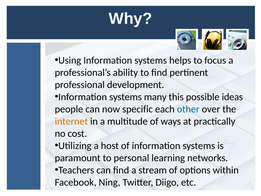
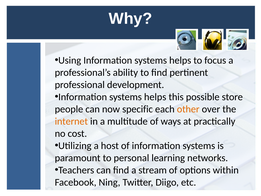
many: many -> helps (155, 97)
ideas: ideas -> store (232, 97)
other colour: blue -> orange (188, 109)
